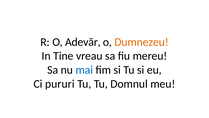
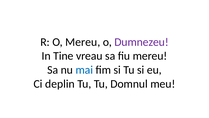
O Adevăr: Adevăr -> Mereu (83, 42)
Dumnezeu colour: orange -> purple (142, 42)
pururi: pururi -> deplin (60, 84)
